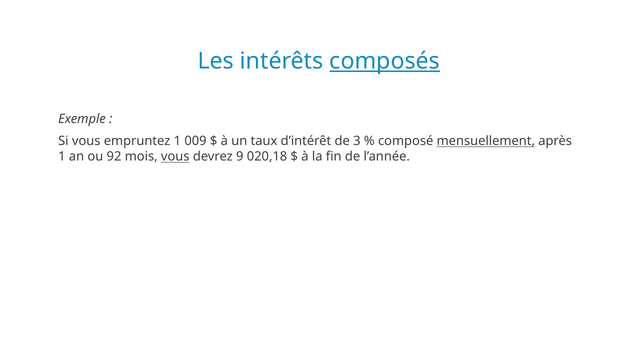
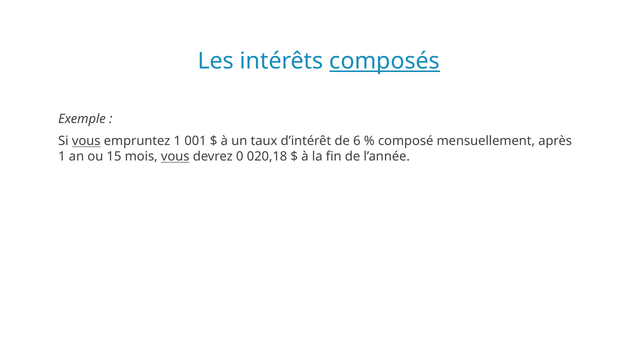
vous underline: none -> present (86, 141)
009: 009 -> 001 (196, 141)
3: 3 -> 6 (357, 141)
mensuellement underline: present -> none (486, 141)
92: 92 -> 15 (114, 157)
9: 9 -> 0 (240, 157)
